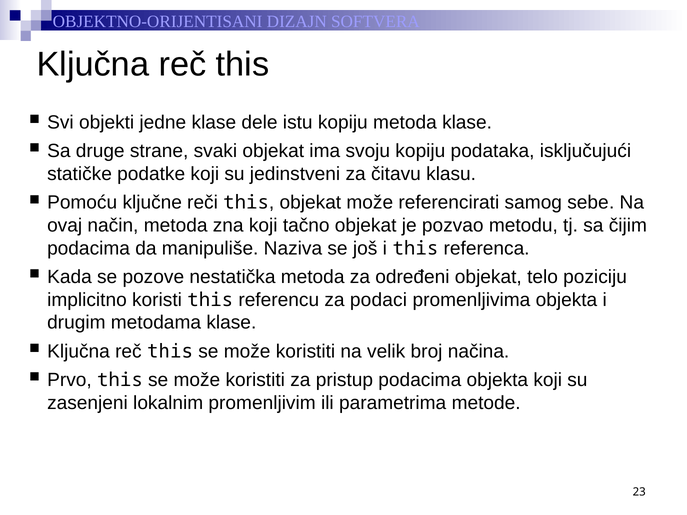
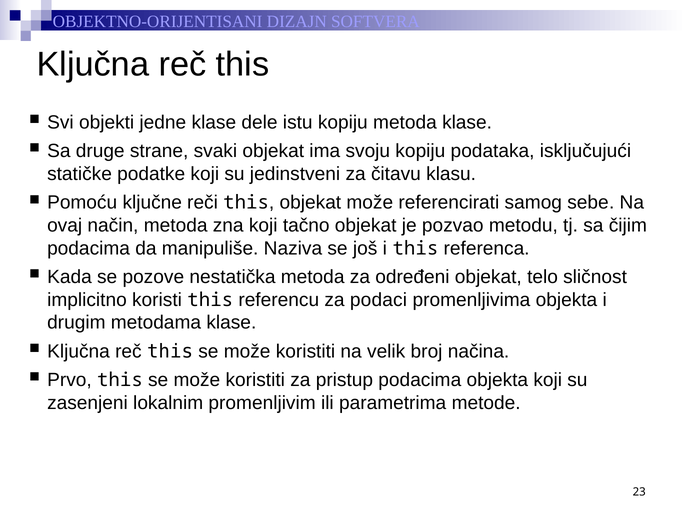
poziciju: poziciju -> sličnost (595, 277)
